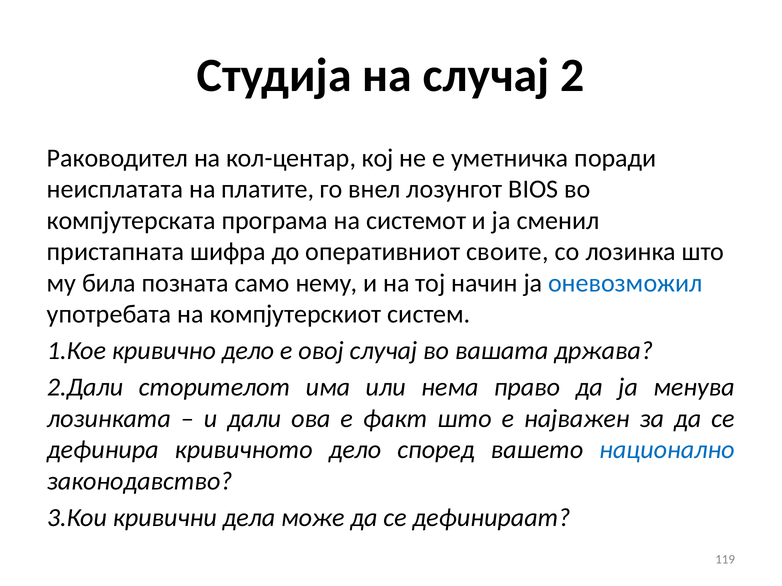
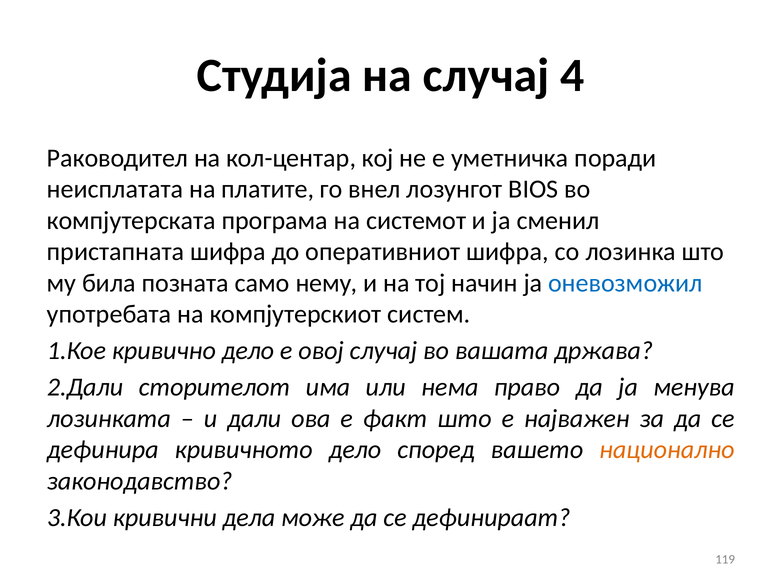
2: 2 -> 4 (572, 76)
оперативниот своите: своите -> шифра (507, 252)
национално colour: blue -> orange (667, 450)
